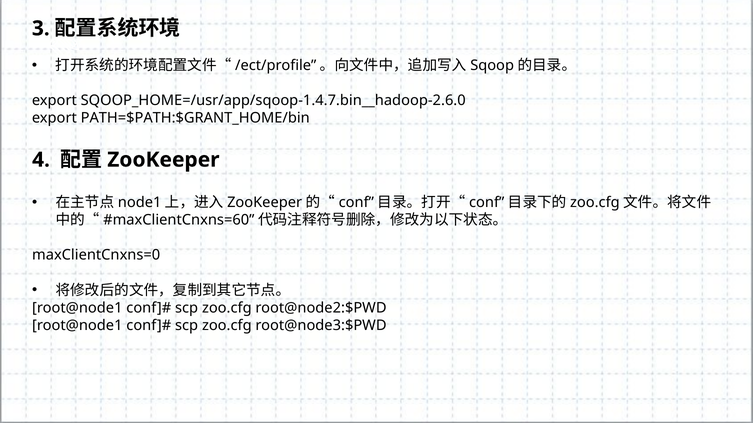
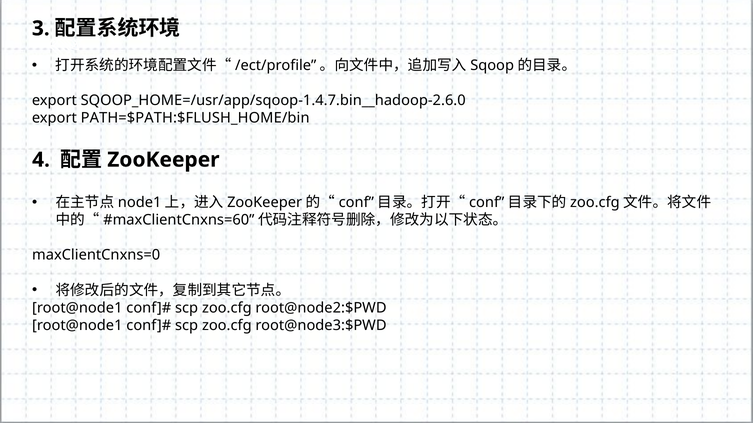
PATH=$PATH:$GRANT_HOME/bin: PATH=$PATH:$GRANT_HOME/bin -> PATH=$PATH:$FLUSH_HOME/bin (195, 118)
